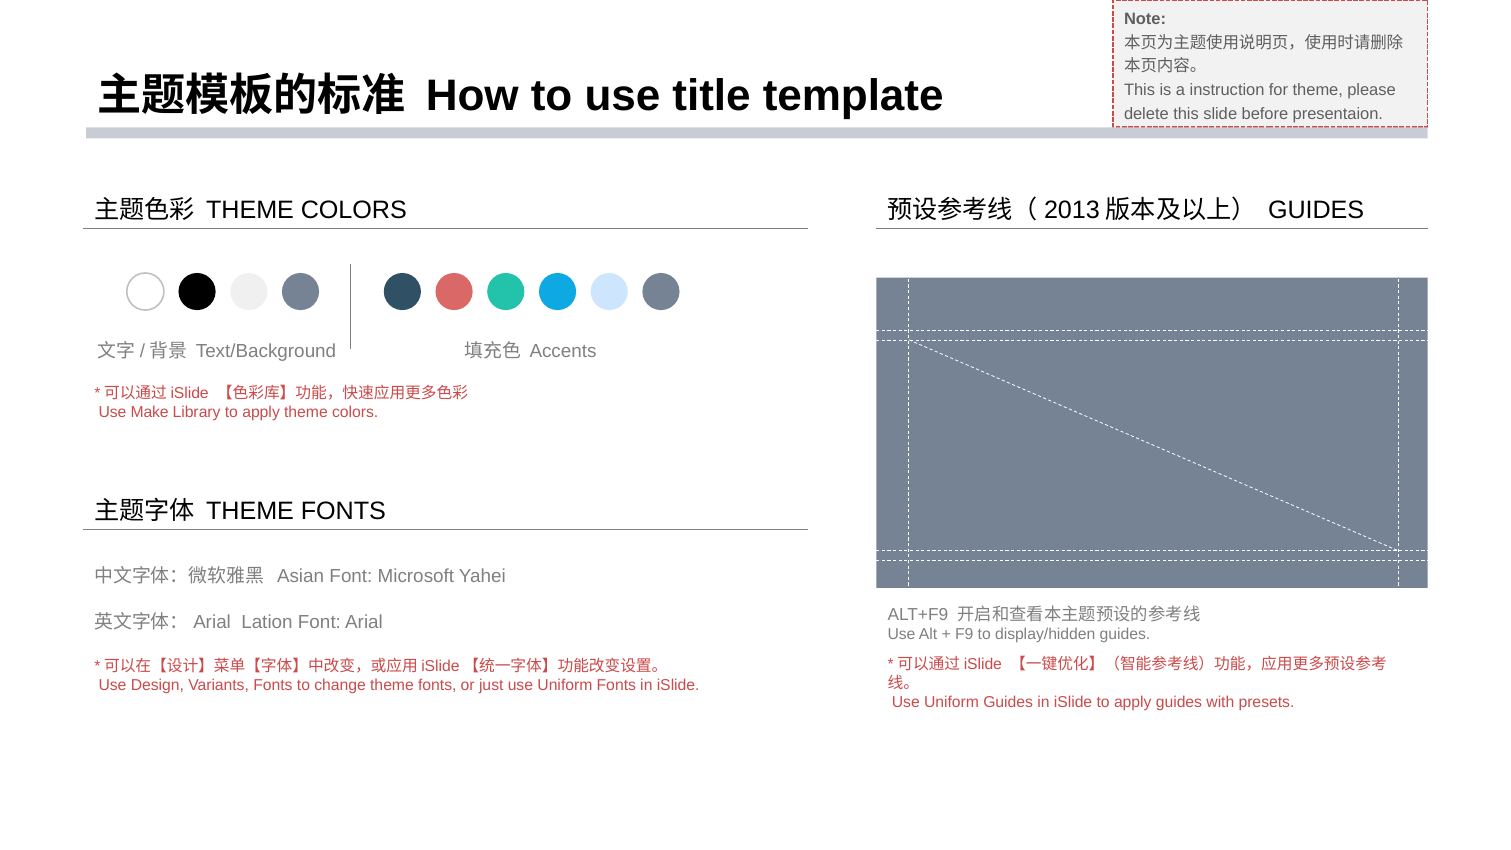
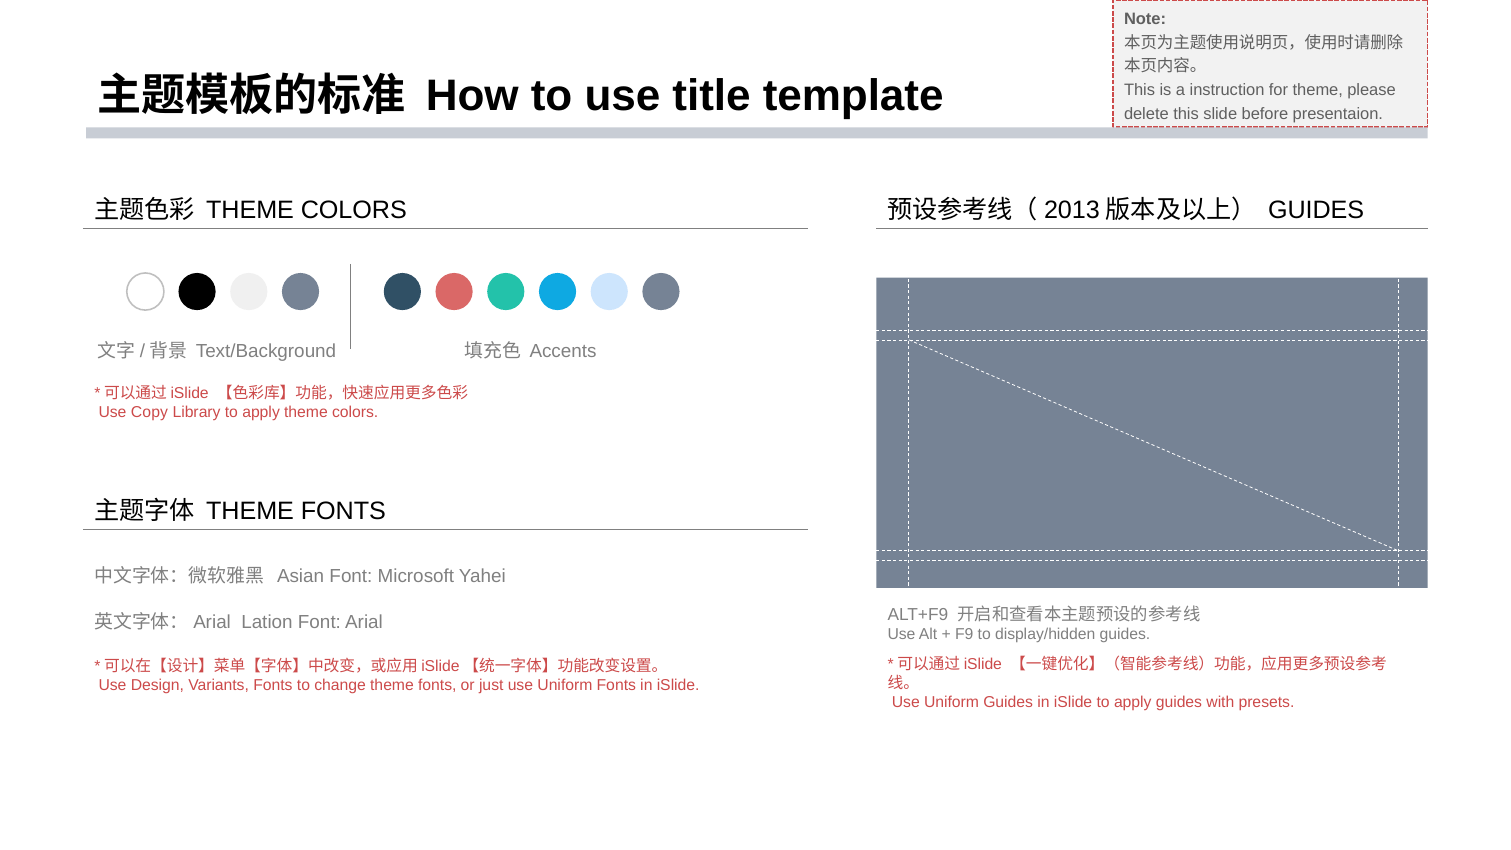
Make: Make -> Copy (149, 412)
